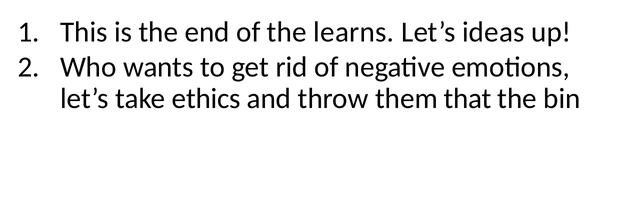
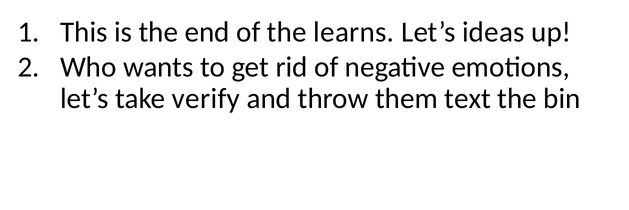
ethics: ethics -> verify (206, 99)
that: that -> text (468, 99)
